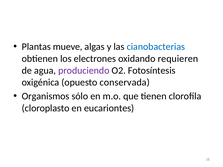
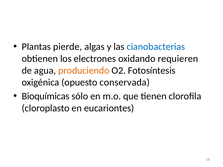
mueve: mueve -> pierde (68, 47)
produciendo colour: purple -> orange (84, 71)
Organismos: Organismos -> Bioquímicas (46, 96)
